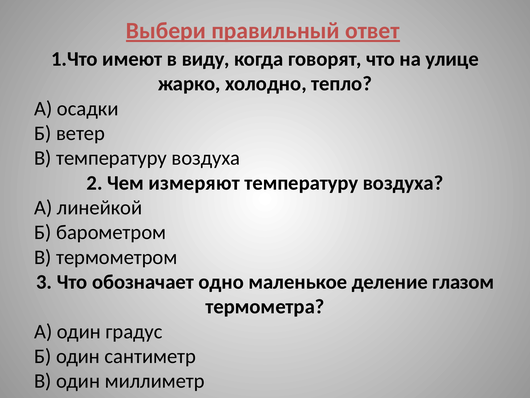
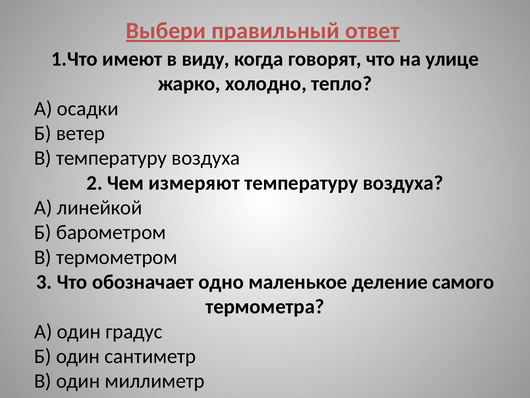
глазом: глазом -> самого (463, 282)
